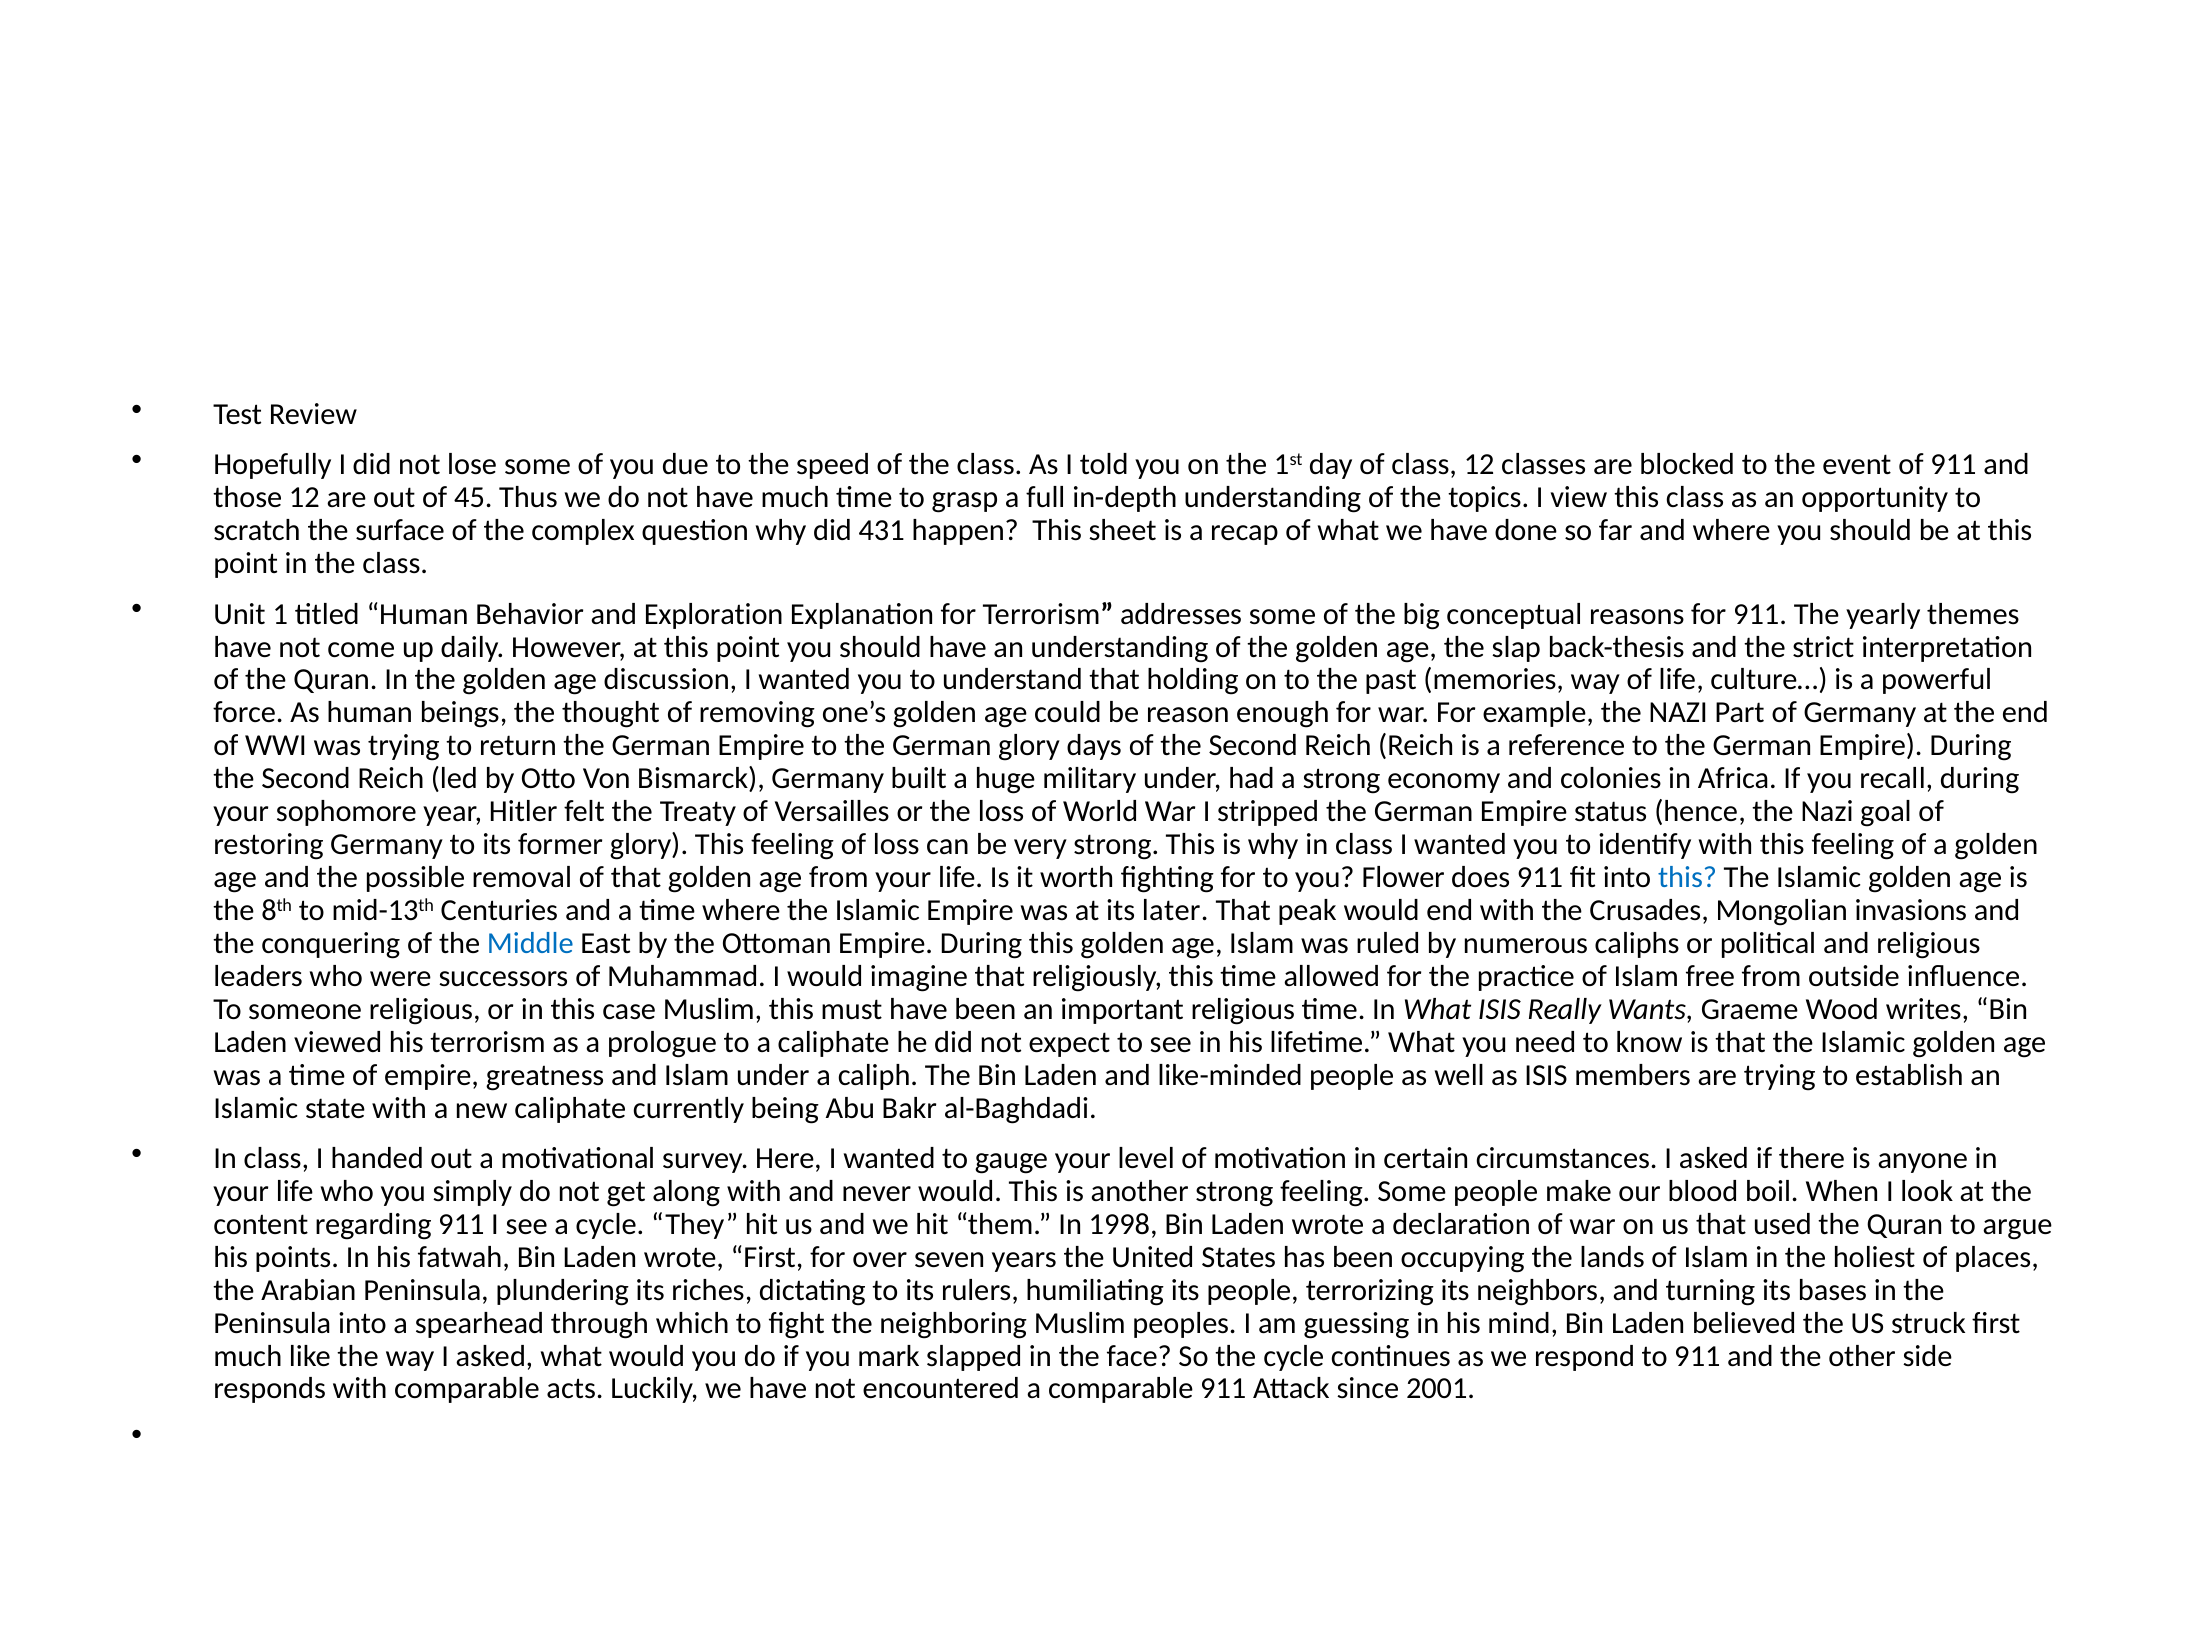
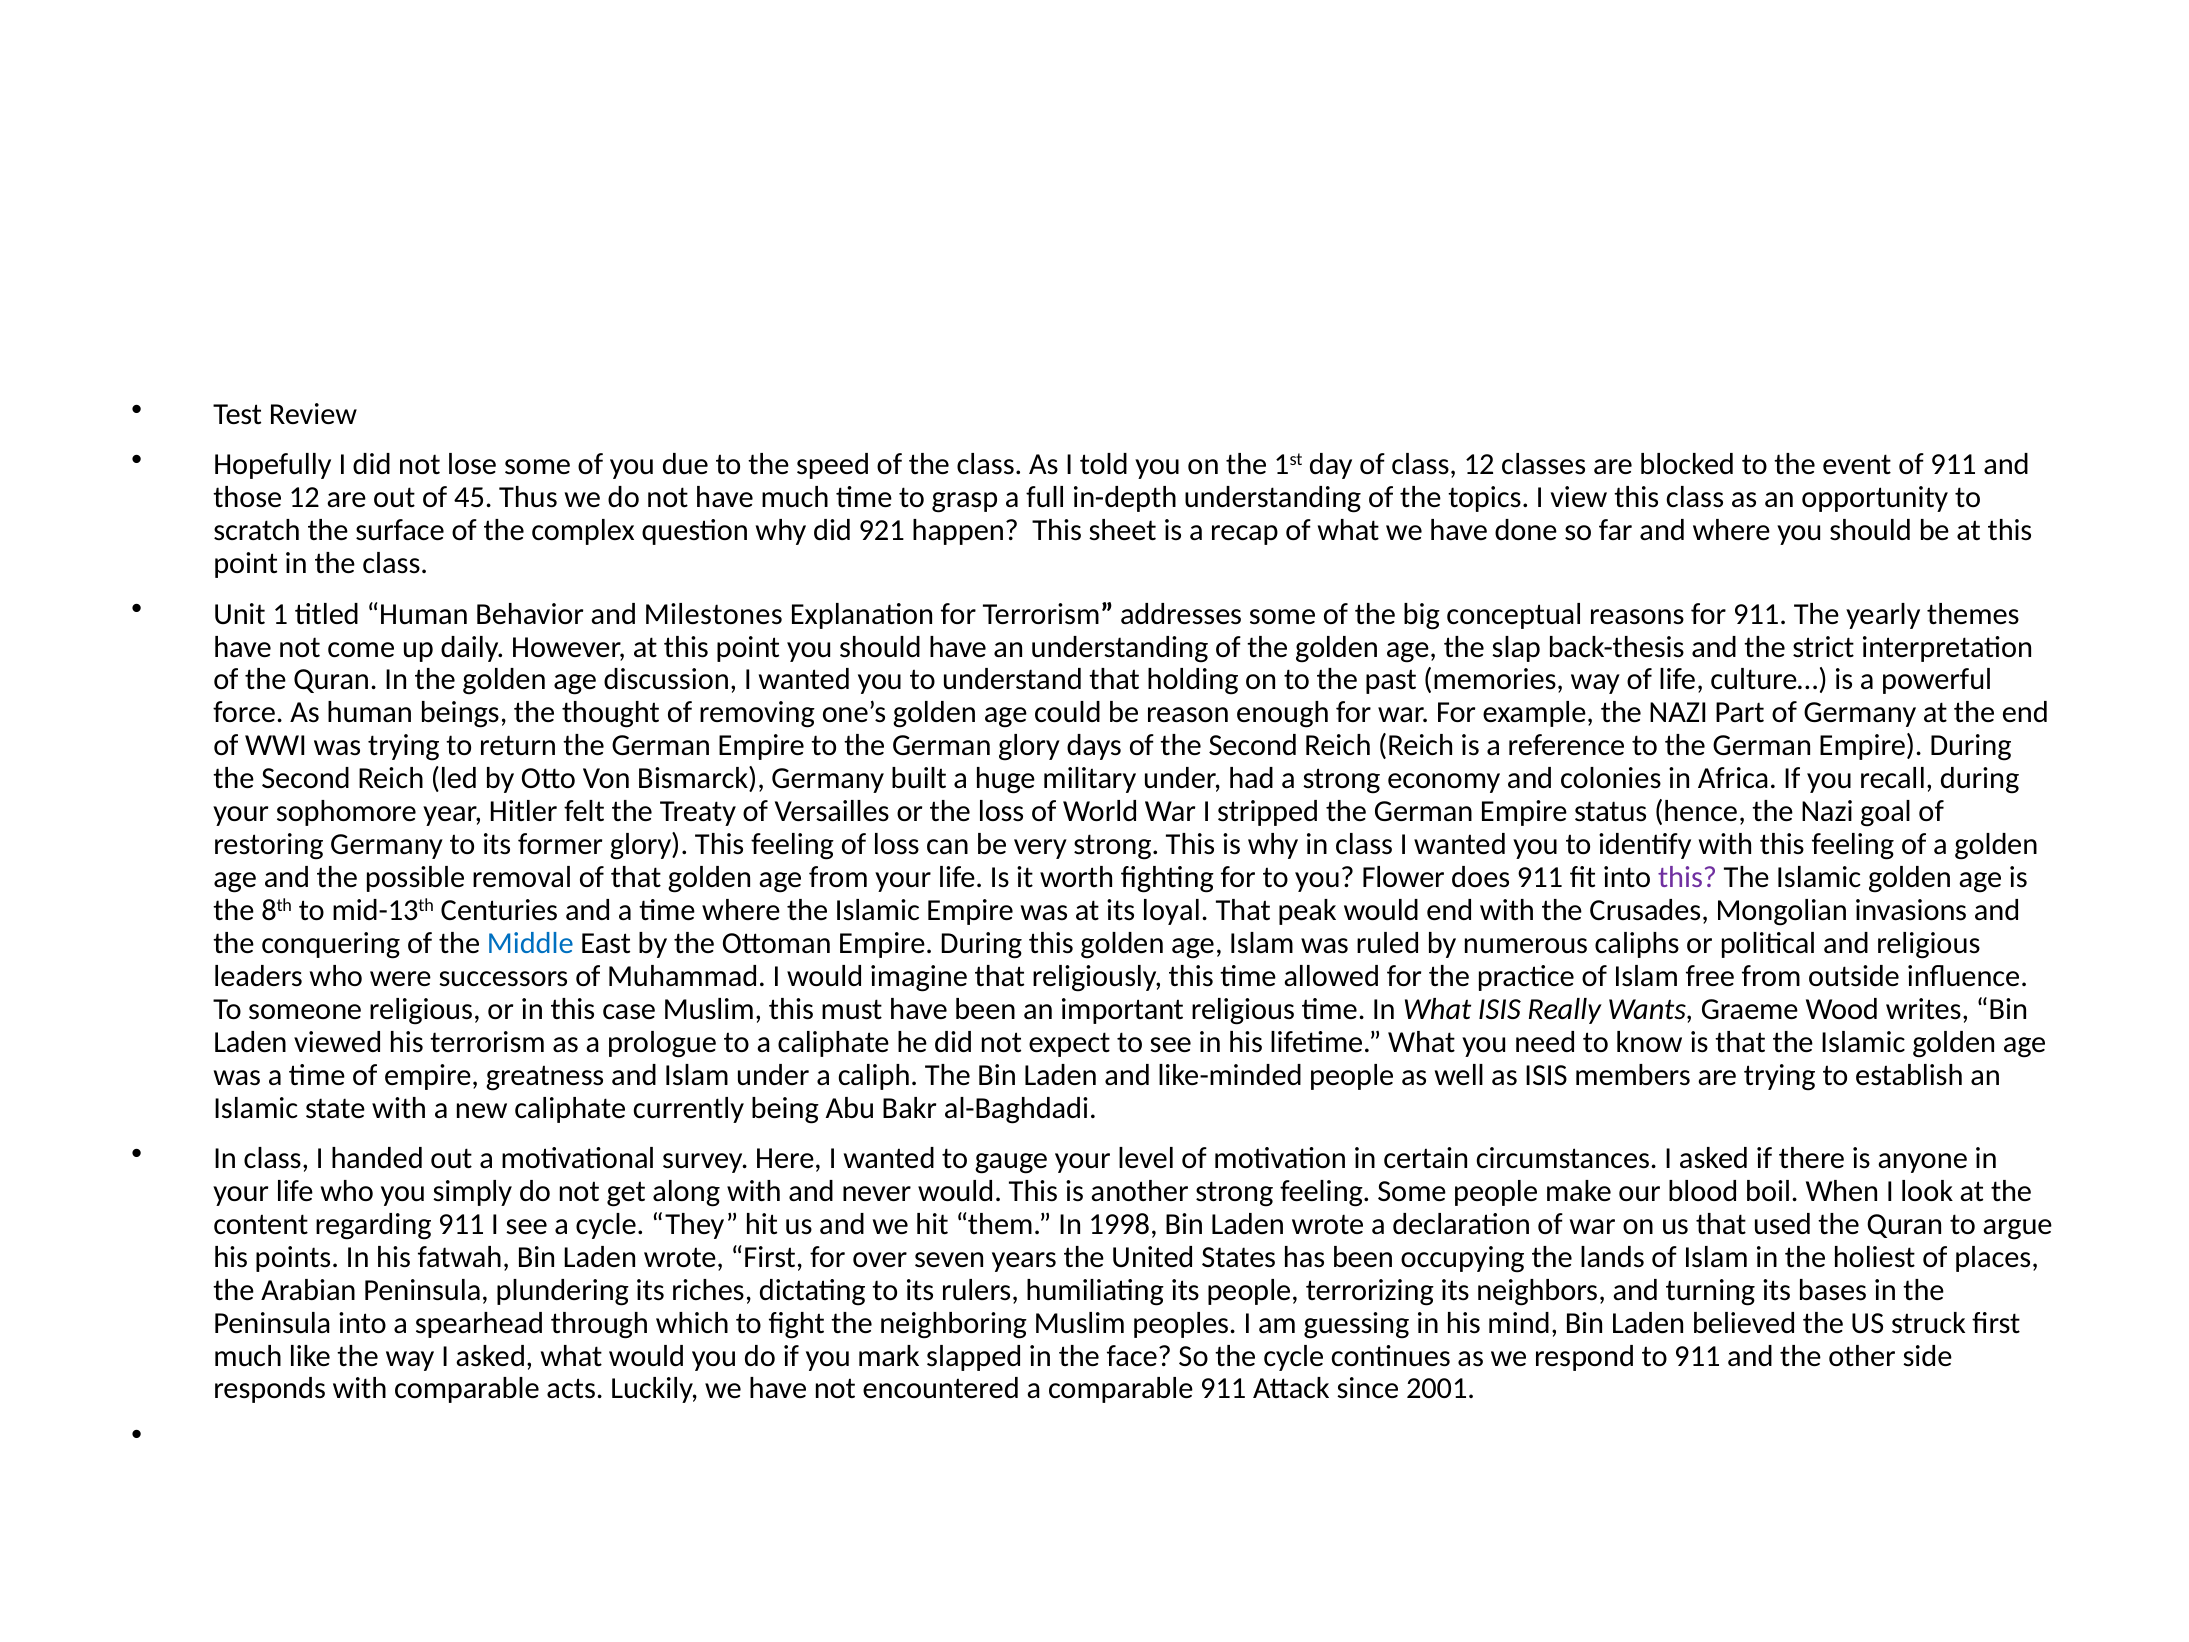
431: 431 -> 921 (882, 531)
Exploration: Exploration -> Milestones (713, 614)
this colour: blue -> purple (1688, 877)
later: later -> loyal (1175, 910)
